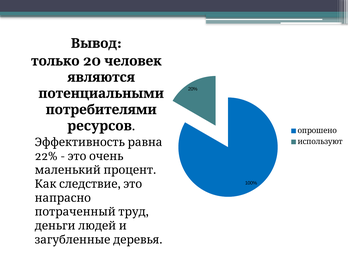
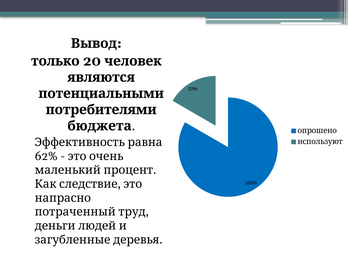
ресурсов: ресурсов -> бюджета (100, 126)
22%: 22% -> 62% (46, 156)
